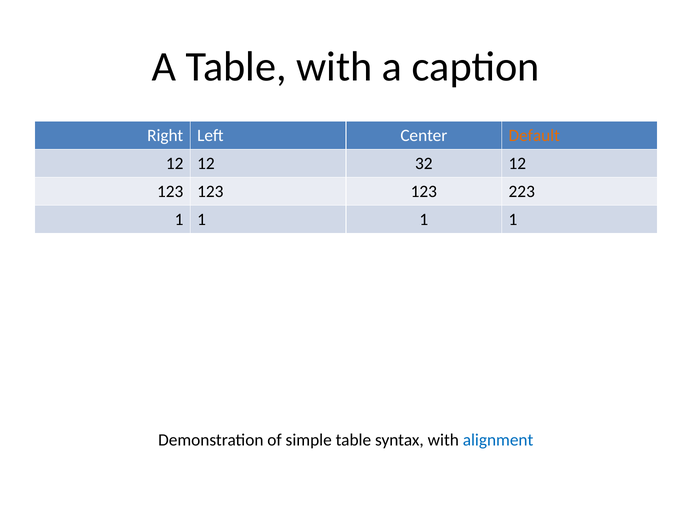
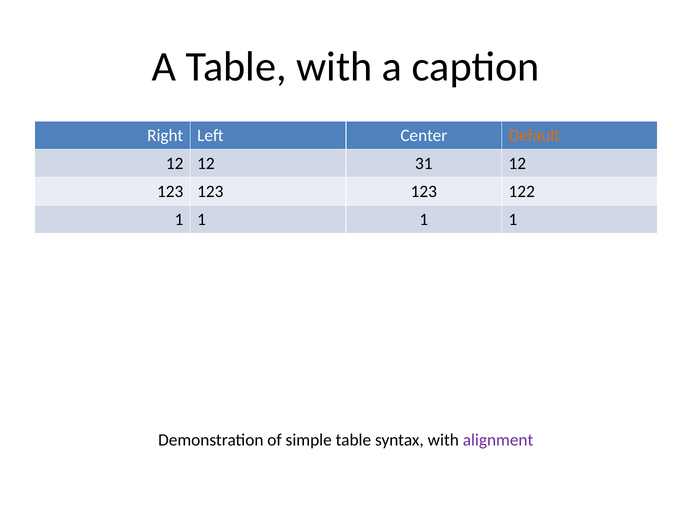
32: 32 -> 31 (424, 163)
223: 223 -> 122 (522, 191)
alignment colour: blue -> purple (498, 440)
